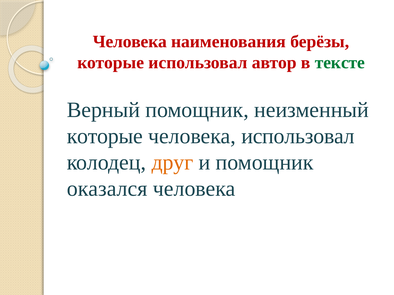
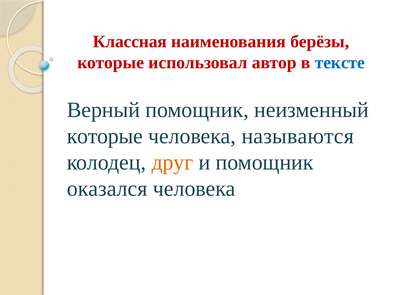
Человека: Человека -> Классная (130, 42)
тексте colour: green -> blue (340, 63)
человека использовал: использовал -> называются (298, 136)
